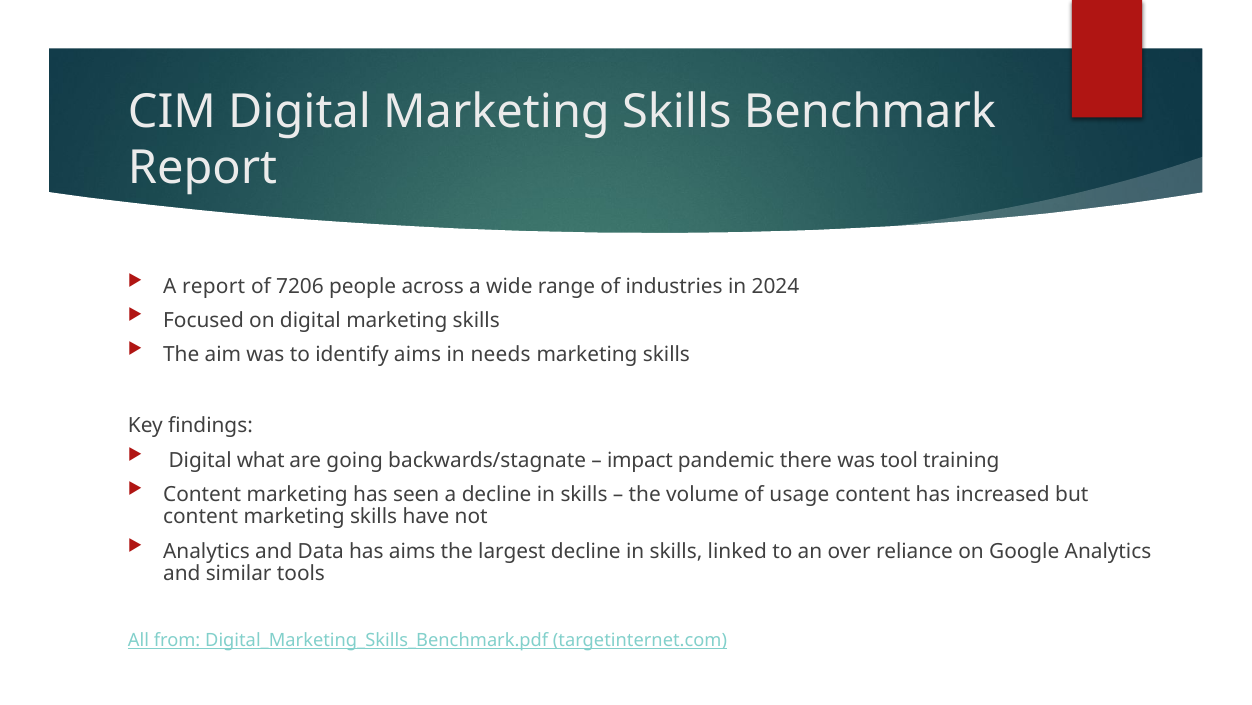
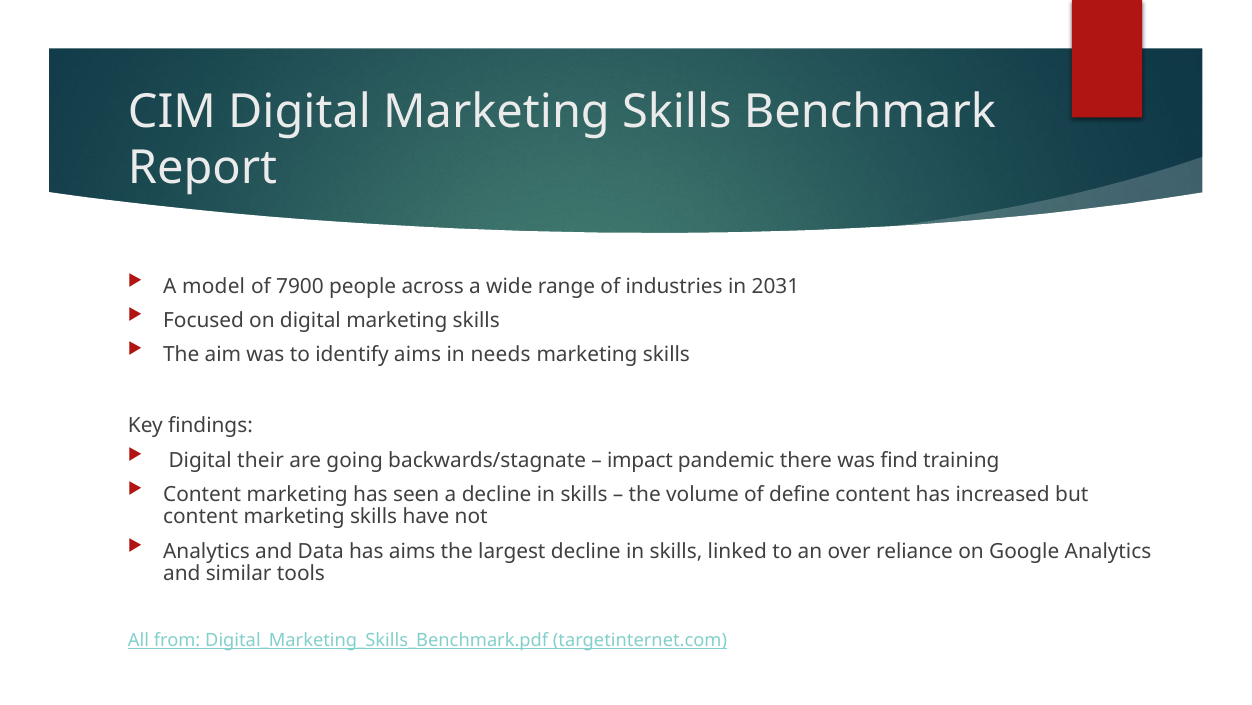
A report: report -> model (214, 286)
7206: 7206 -> 7900 (300, 286)
2024: 2024 -> 2031 (775, 286)
what: what -> their (261, 460)
tool: tool -> find (899, 460)
usage: usage -> define (800, 494)
